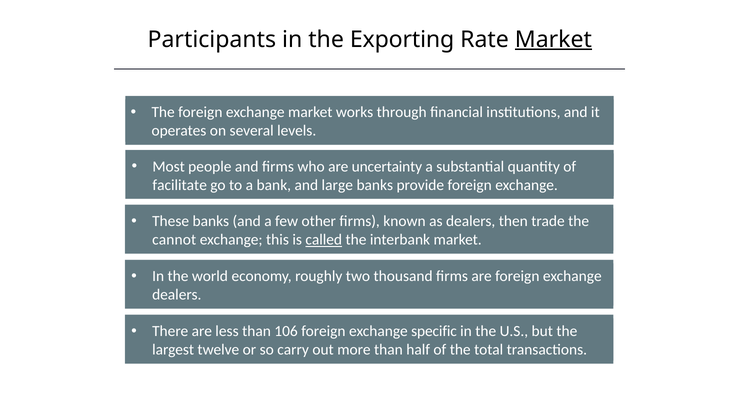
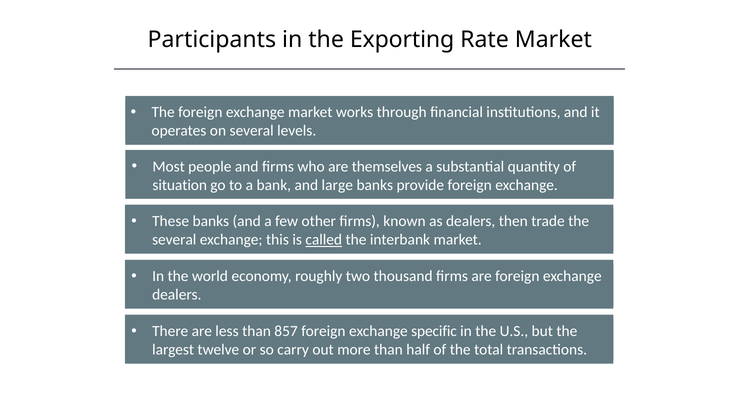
Market underline: present -> none (553, 39)
uncertainty: uncertainty -> themselves (387, 166)
facilitate: facilitate -> situation (180, 185)
cannot: cannot -> several (174, 240)
106: 106 -> 857 (286, 331)
